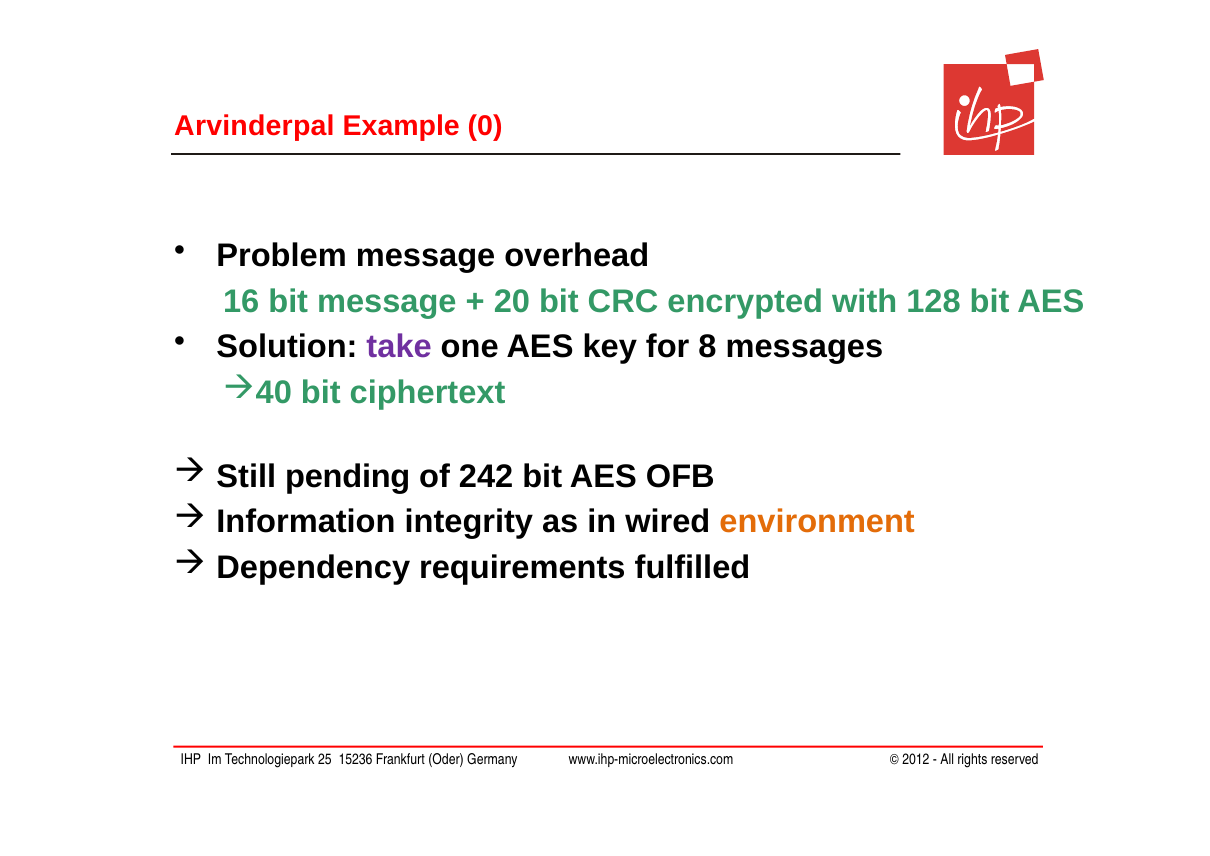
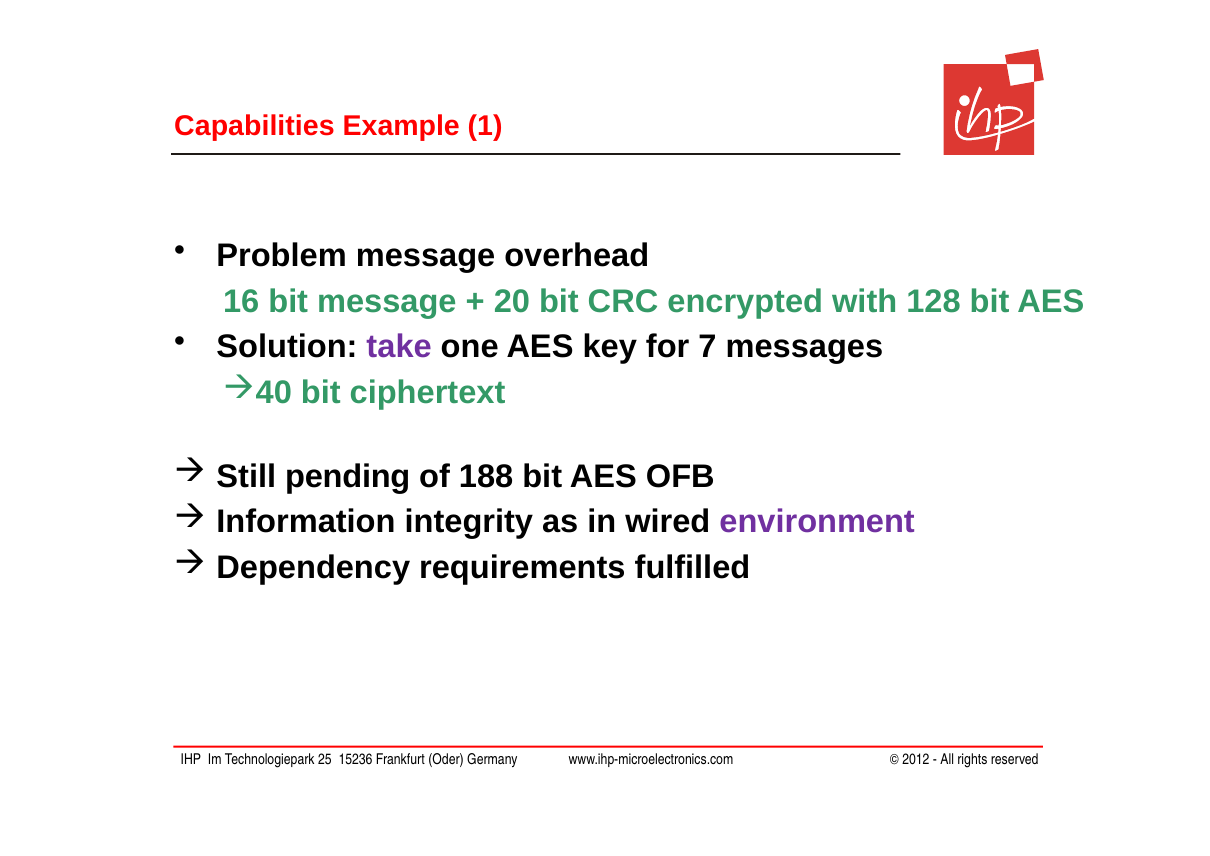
Arvinderpal: Arvinderpal -> Capabilities (254, 126)
0: 0 -> 1 (485, 126)
8: 8 -> 7 (707, 347)
242: 242 -> 188 (486, 476)
environment colour: orange -> purple (817, 522)
